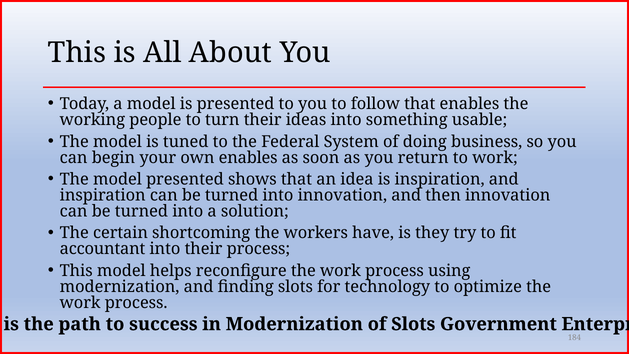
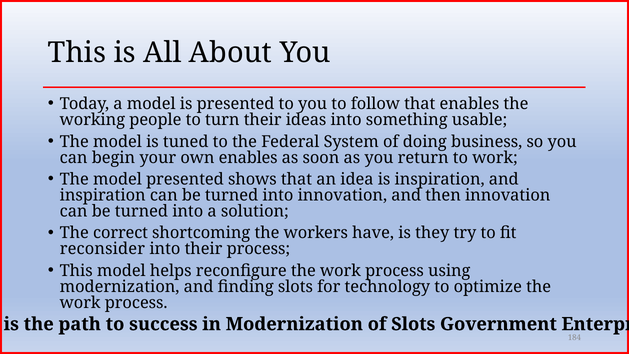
certain: certain -> correct (121, 233)
accountant: accountant -> reconsider (102, 249)
